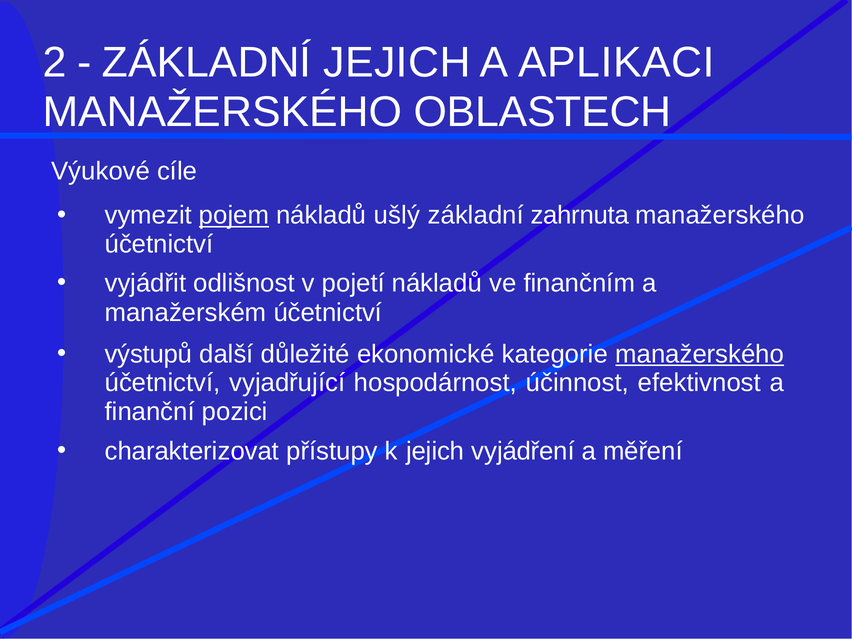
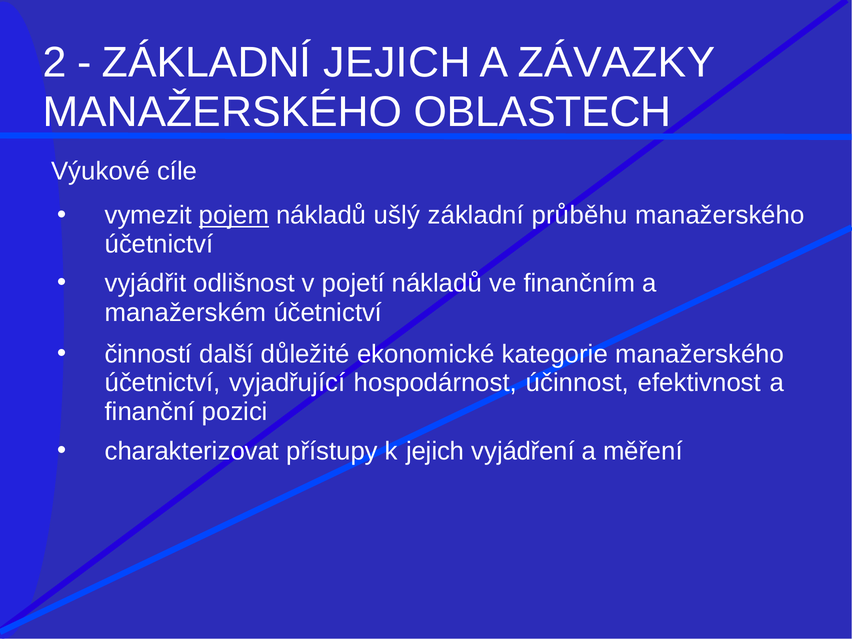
APLIKACI: APLIKACI -> ZÁVAZKY (616, 63)
zahrnuta: zahrnuta -> průběhu (580, 215)
výstupů: výstupů -> činností (148, 354)
manažerského underline: present -> none (700, 354)
